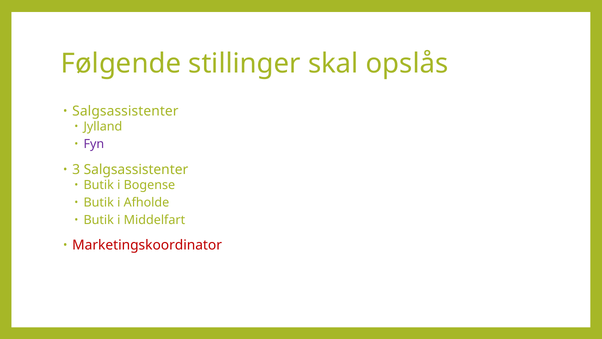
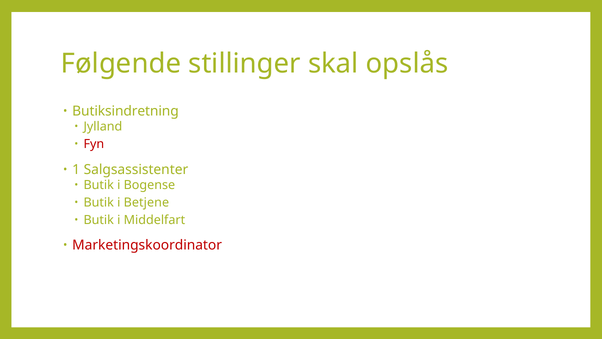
Salgsassistenter: Salgsassistenter -> Butiksindretning (125, 111)
Fyn colour: purple -> red (94, 144)
3: 3 -> 1 (76, 170)
Afholde: Afholde -> Betjene (146, 202)
